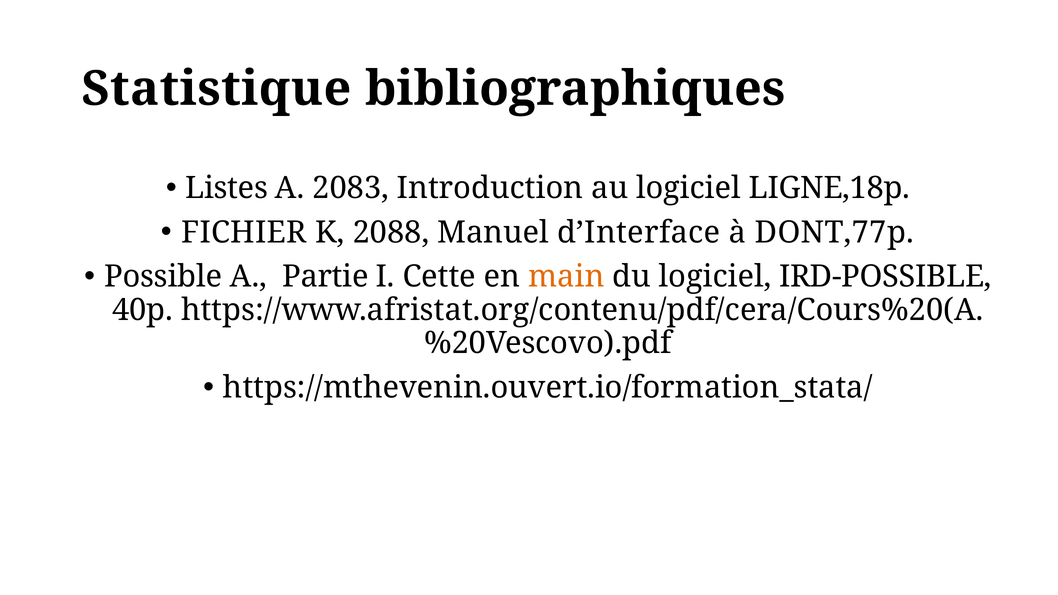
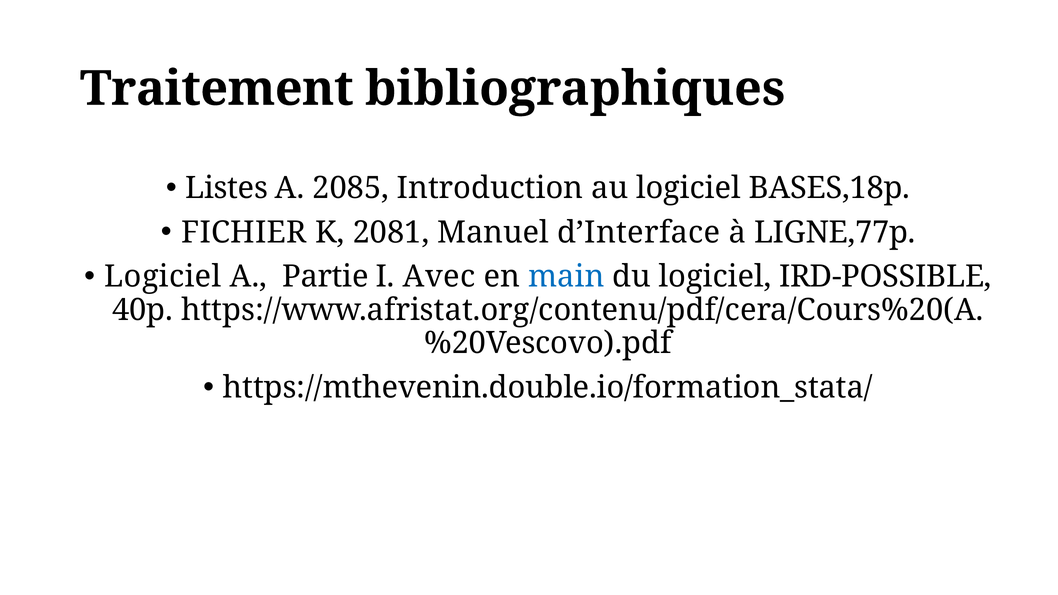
Statistique: Statistique -> Traitement (217, 89)
2083: 2083 -> 2085 (351, 188)
LIGNE,18p: LIGNE,18p -> BASES,18p (829, 188)
2088: 2088 -> 2081 (391, 232)
DONT,77p: DONT,77p -> LIGNE,77p (835, 232)
Possible: Possible -> Logiciel (163, 277)
Cette: Cette -> Avec (439, 277)
main colour: orange -> blue (566, 277)
https://mthevenin.ouvert.io/formation_stata/: https://mthevenin.ouvert.io/formation_stata/ -> https://mthevenin.double.io/formation_stata/ (548, 388)
